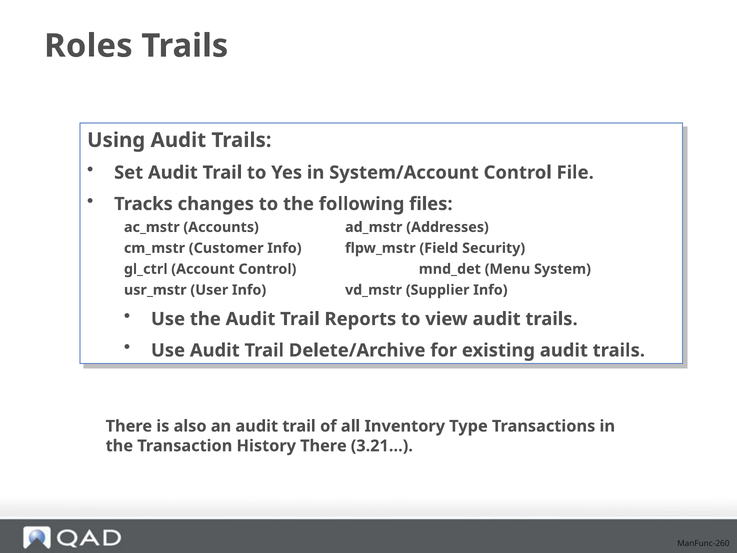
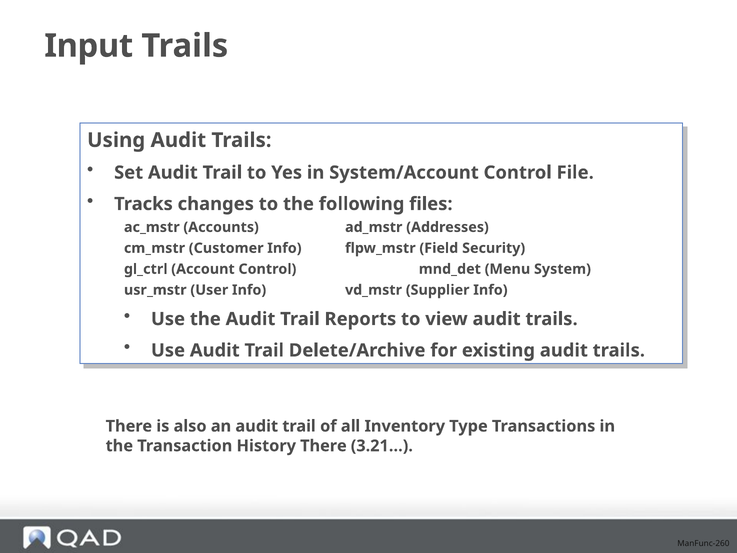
Roles: Roles -> Input (89, 46)
